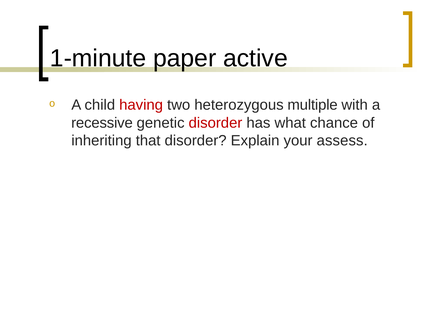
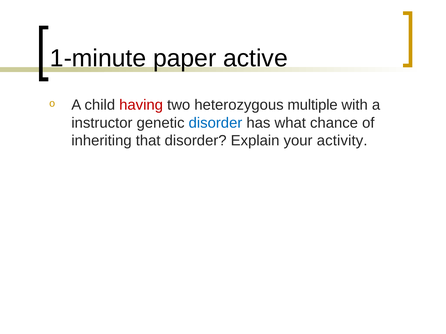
recessive: recessive -> instructor (102, 123)
disorder colour: red -> blue (215, 123)
assess: assess -> activity (342, 141)
